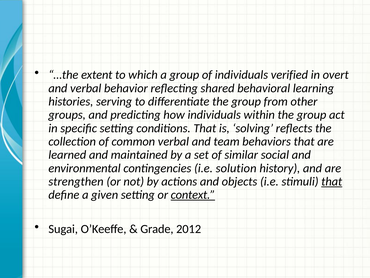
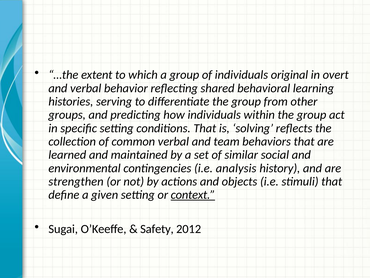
verified: verified -> original (289, 75)
solution: solution -> analysis (236, 168)
that underline: present -> none (332, 181)
Grade: Grade -> Safety (157, 229)
